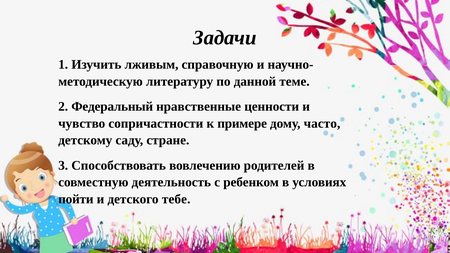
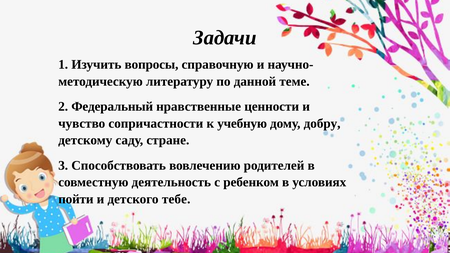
лживым: лживым -> вопросы (152, 65)
примере: примере -> учебную (242, 124)
часто: часто -> добру (322, 124)
